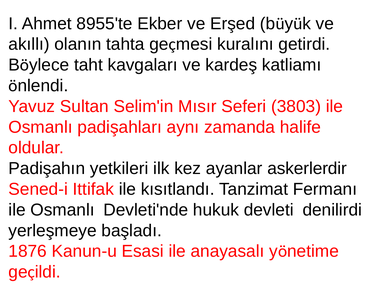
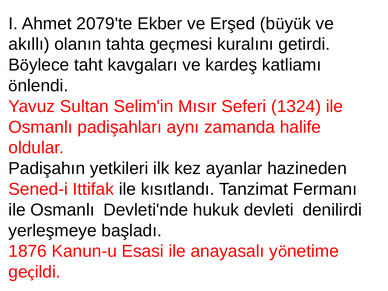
8955'te: 8955'te -> 2079'te (104, 24)
3803: 3803 -> 1324 (296, 106)
askerlerdir: askerlerdir -> hazineden (307, 168)
